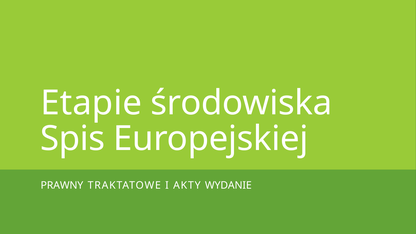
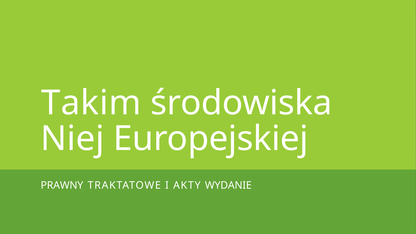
Etapie: Etapie -> Takim (91, 103)
Spis: Spis -> Niej (73, 139)
